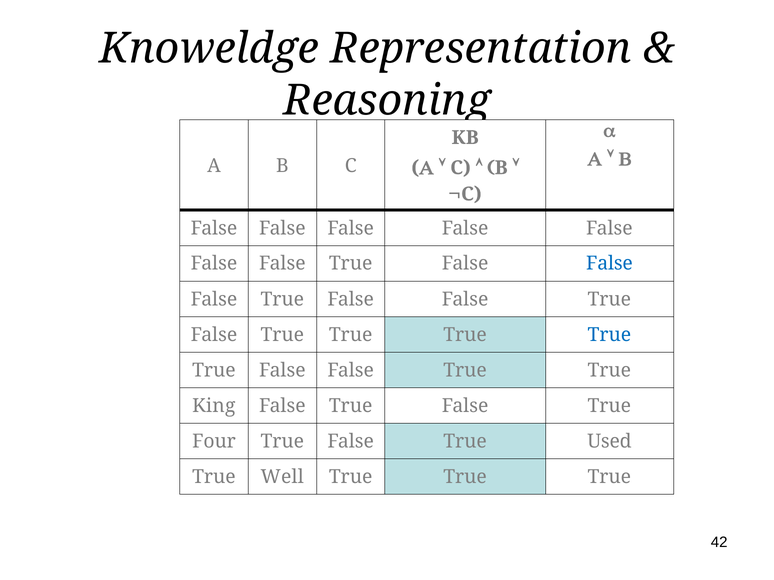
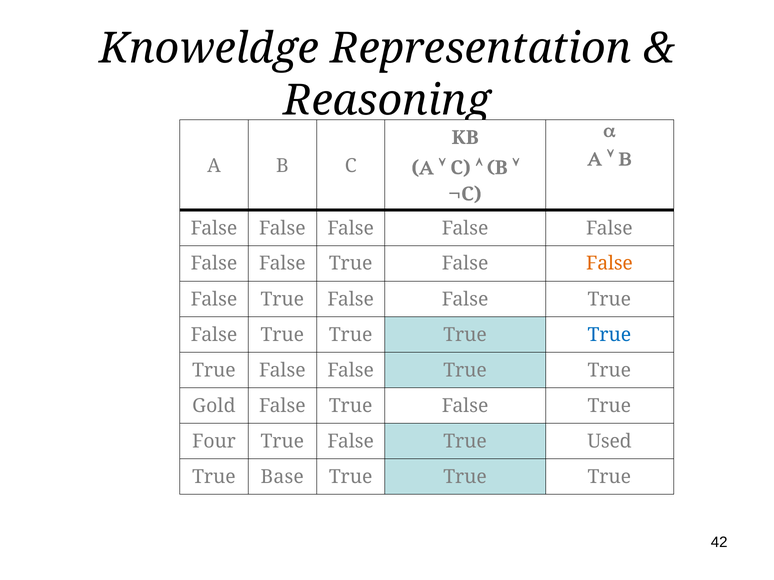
False colour: blue -> orange (609, 264)
King: King -> Gold (214, 406)
Well: Well -> Base (282, 477)
